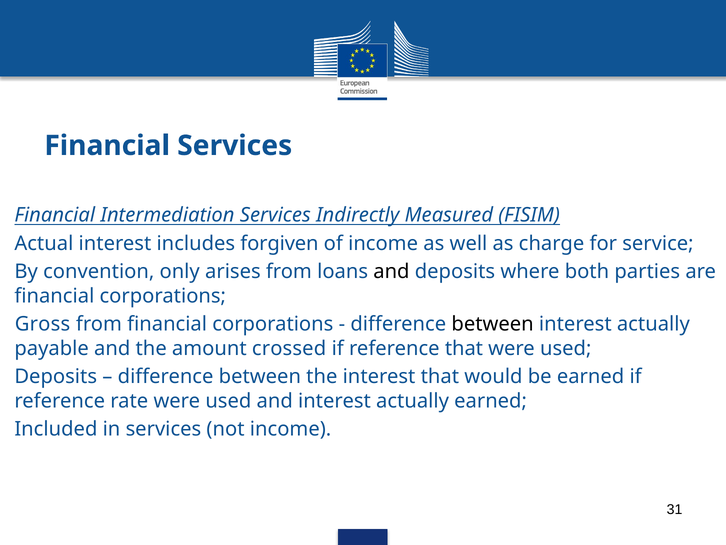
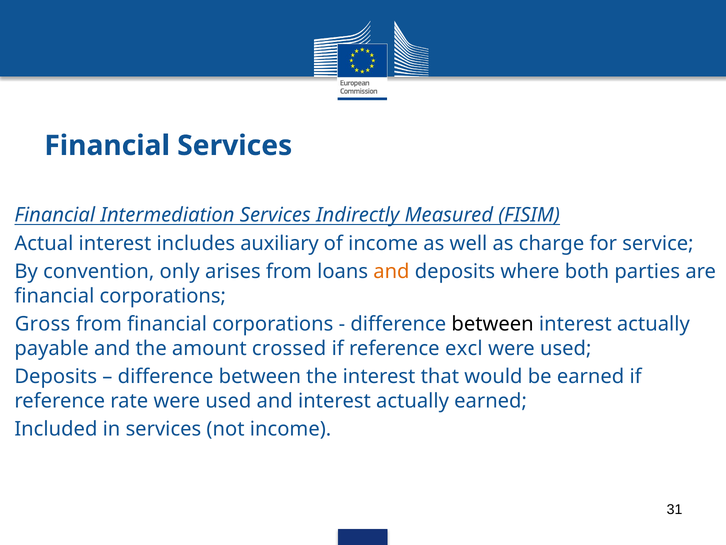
forgiven: forgiven -> auxiliary (279, 243)
and colour: black -> orange (391, 272)
reference that: that -> excl (464, 348)
